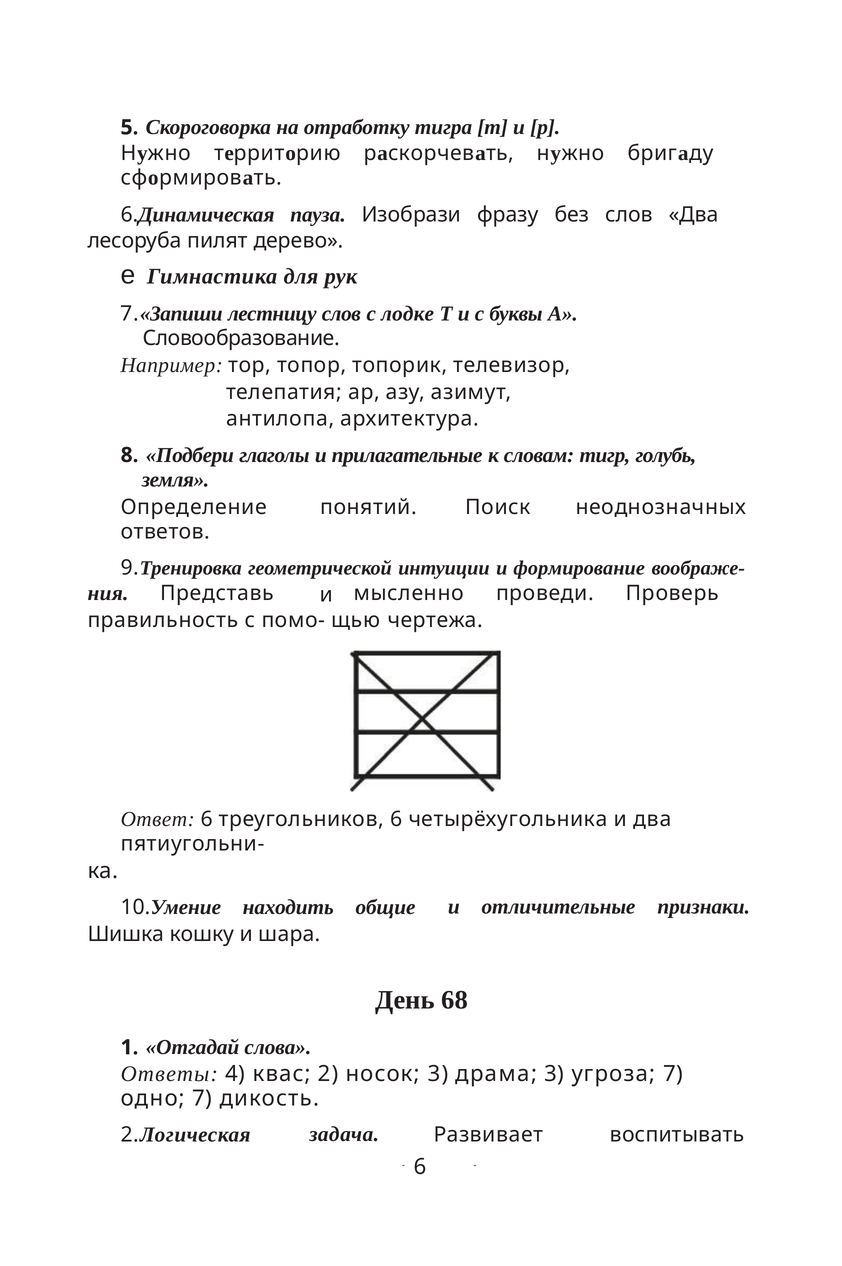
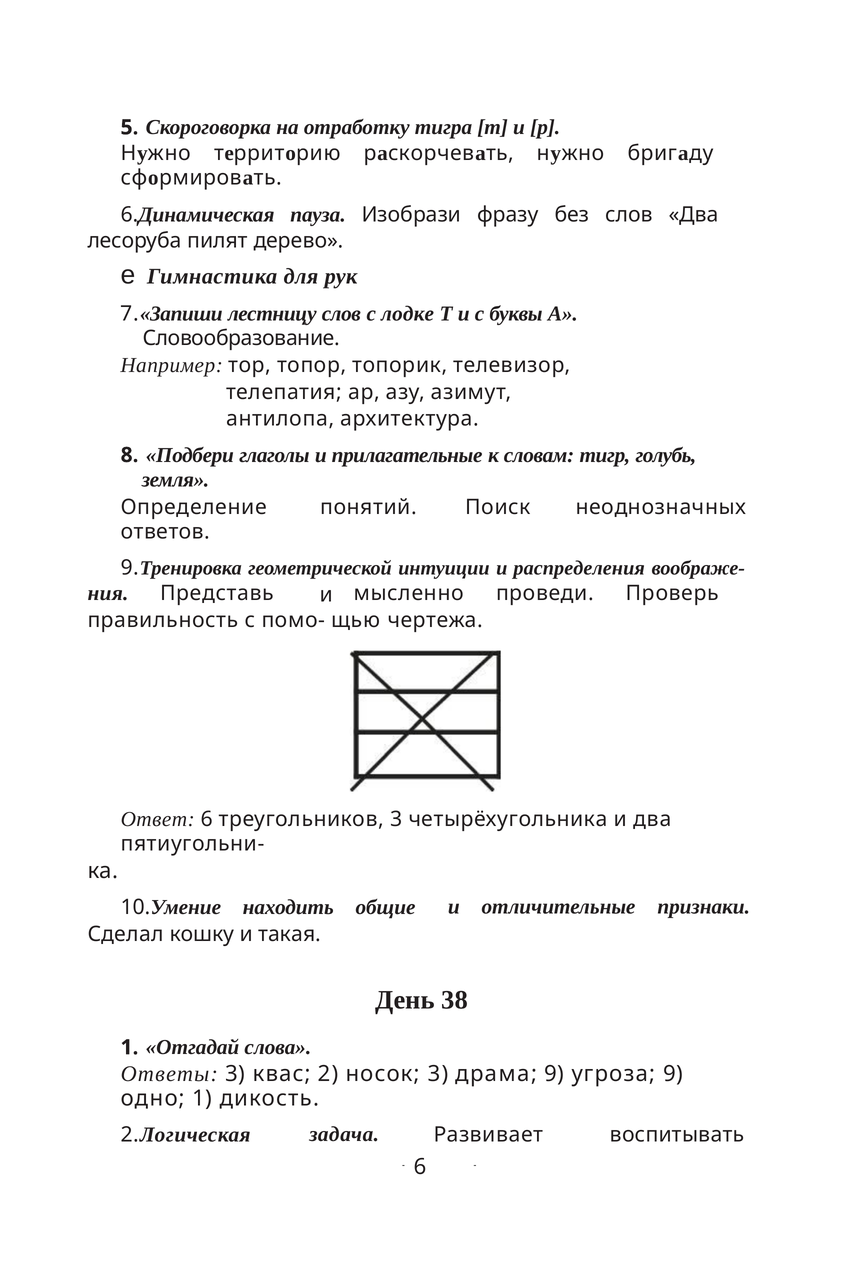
формирование: формирование -> распределения (579, 568)
треугольников 6: 6 -> 3 (396, 818)
Шишка: Шишка -> Сделал (126, 934)
шара: шара -> такая (290, 934)
68: 68 -> 38 (455, 999)
Ответы 4: 4 -> 3 (235, 1073)
драма 3: 3 -> 9 (554, 1073)
угроза 7: 7 -> 9 (673, 1073)
одно 7: 7 -> 1 (202, 1098)
